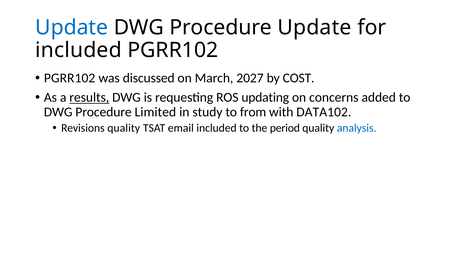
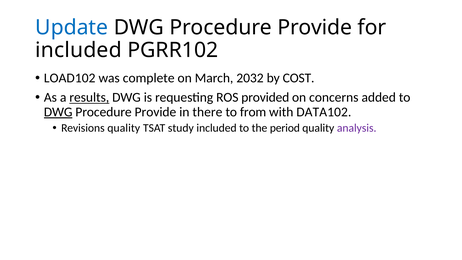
Update: Update -> Provide (315, 27)
PGRR102: PGRR102 -> LOAD102 (70, 78)
discussed: discussed -> complete (149, 78)
2027: 2027 -> 2032 (250, 78)
updating: updating -> provided (265, 97)
DWG underline: none -> present (58, 112)
Limited: Limited -> Provide (155, 112)
study: study -> there (207, 112)
email: email -> study (181, 128)
analysis colour: blue -> purple (357, 128)
